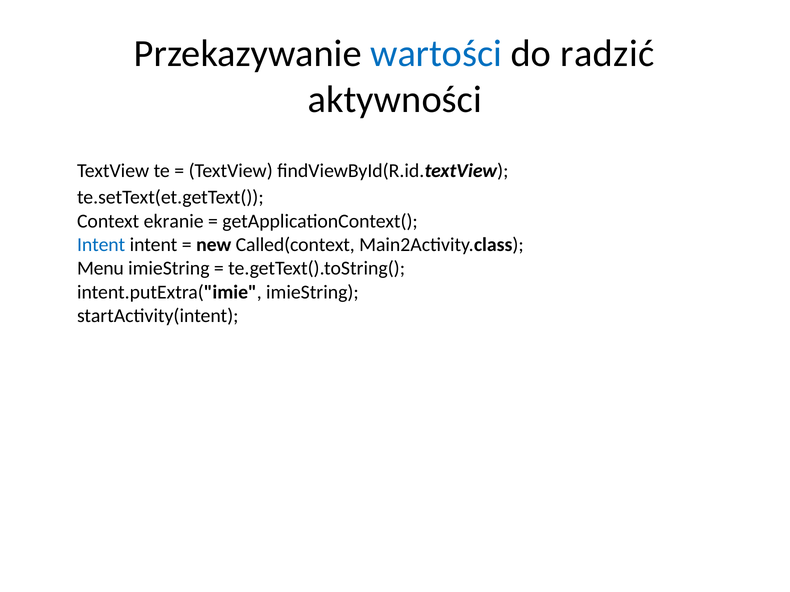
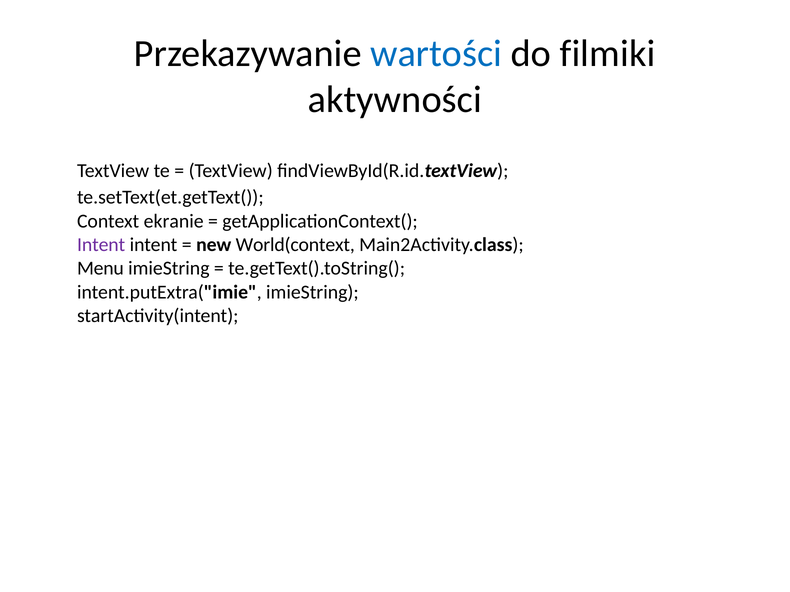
radzić: radzić -> filmiki (608, 53)
Intent colour: blue -> purple (101, 245)
Called(context: Called(context -> World(context (295, 245)
